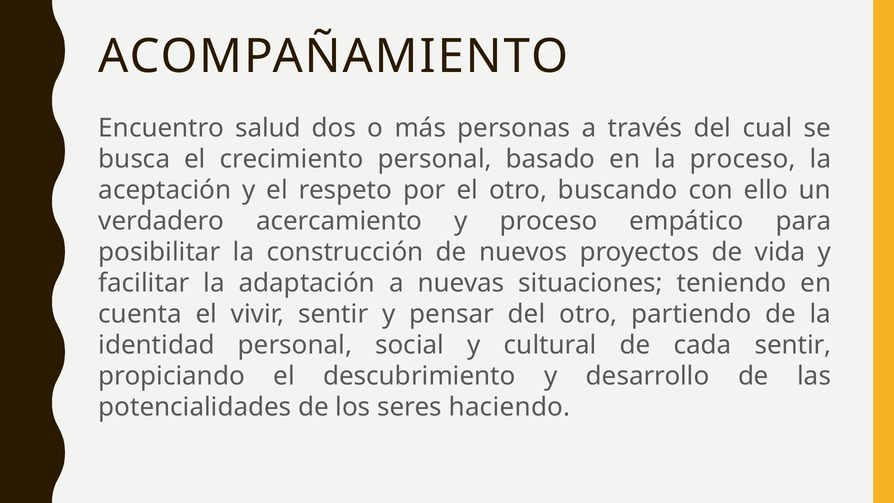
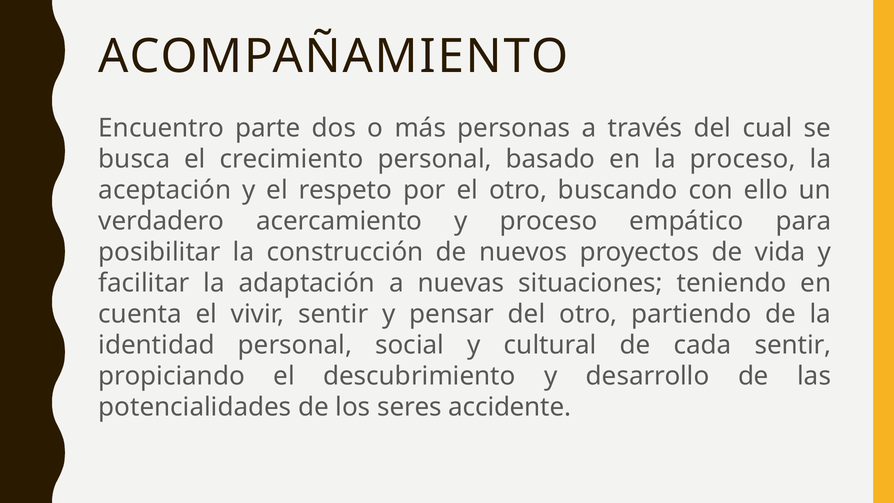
salud: salud -> parte (268, 128)
haciendo: haciendo -> accidente (510, 407)
